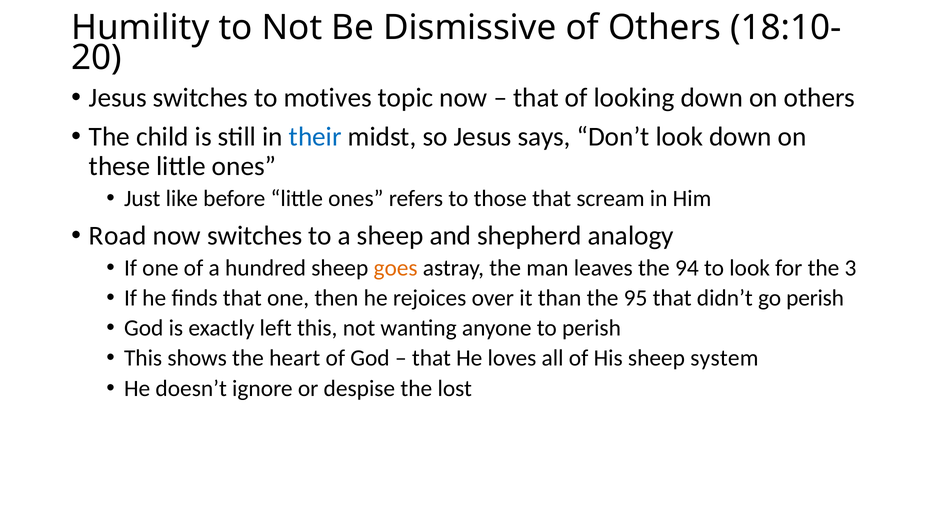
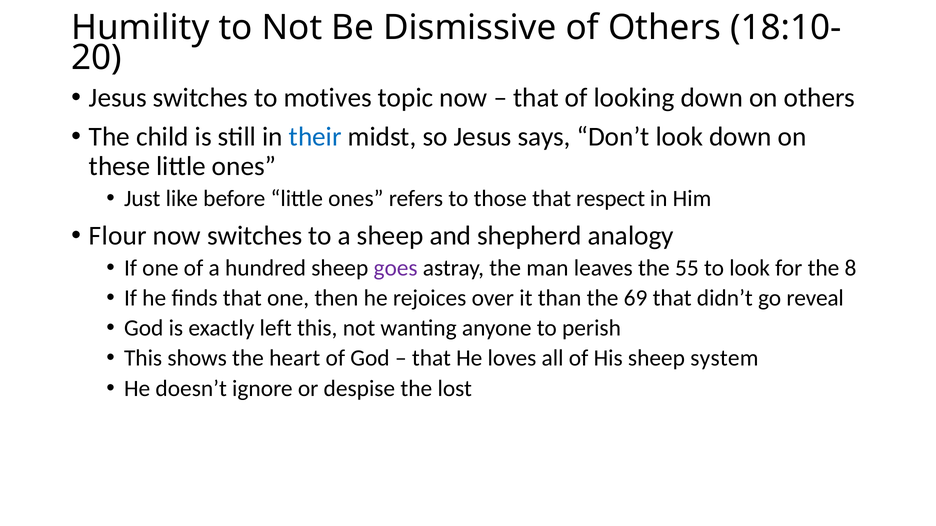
scream: scream -> respect (611, 199)
Road: Road -> Flour (118, 236)
goes colour: orange -> purple (396, 268)
94: 94 -> 55 (687, 268)
3: 3 -> 8 (851, 268)
95: 95 -> 69 (636, 298)
go perish: perish -> reveal (815, 298)
